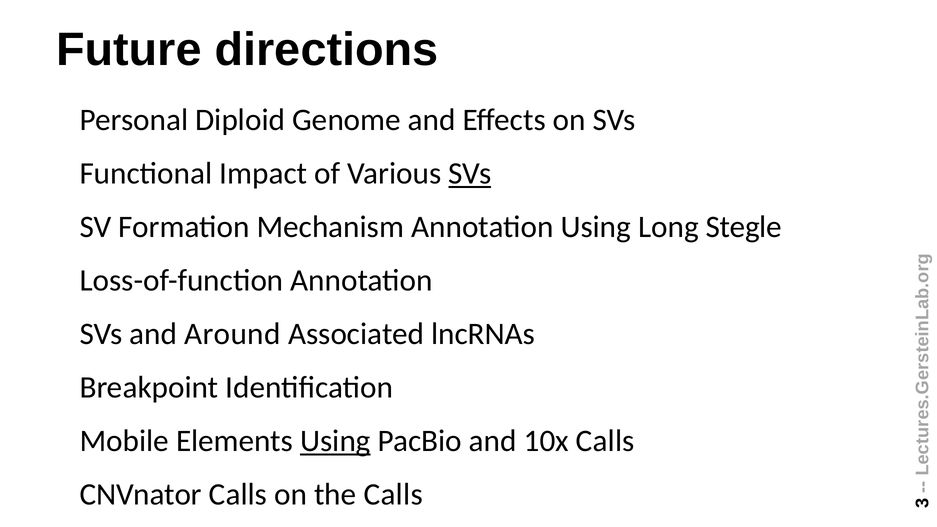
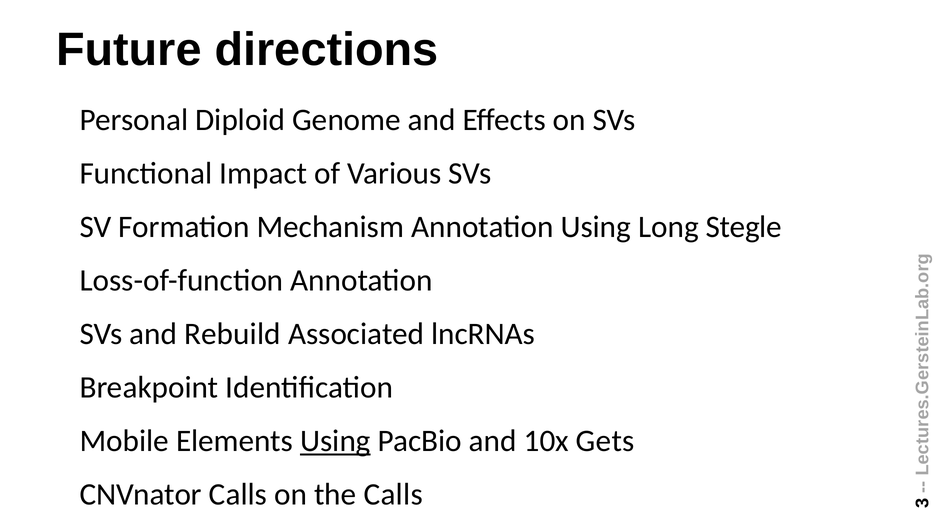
SVs underline: present -> none (470, 174)
Around: Around -> Rebuild (232, 334)
10x Calls: Calls -> Gets (605, 441)
